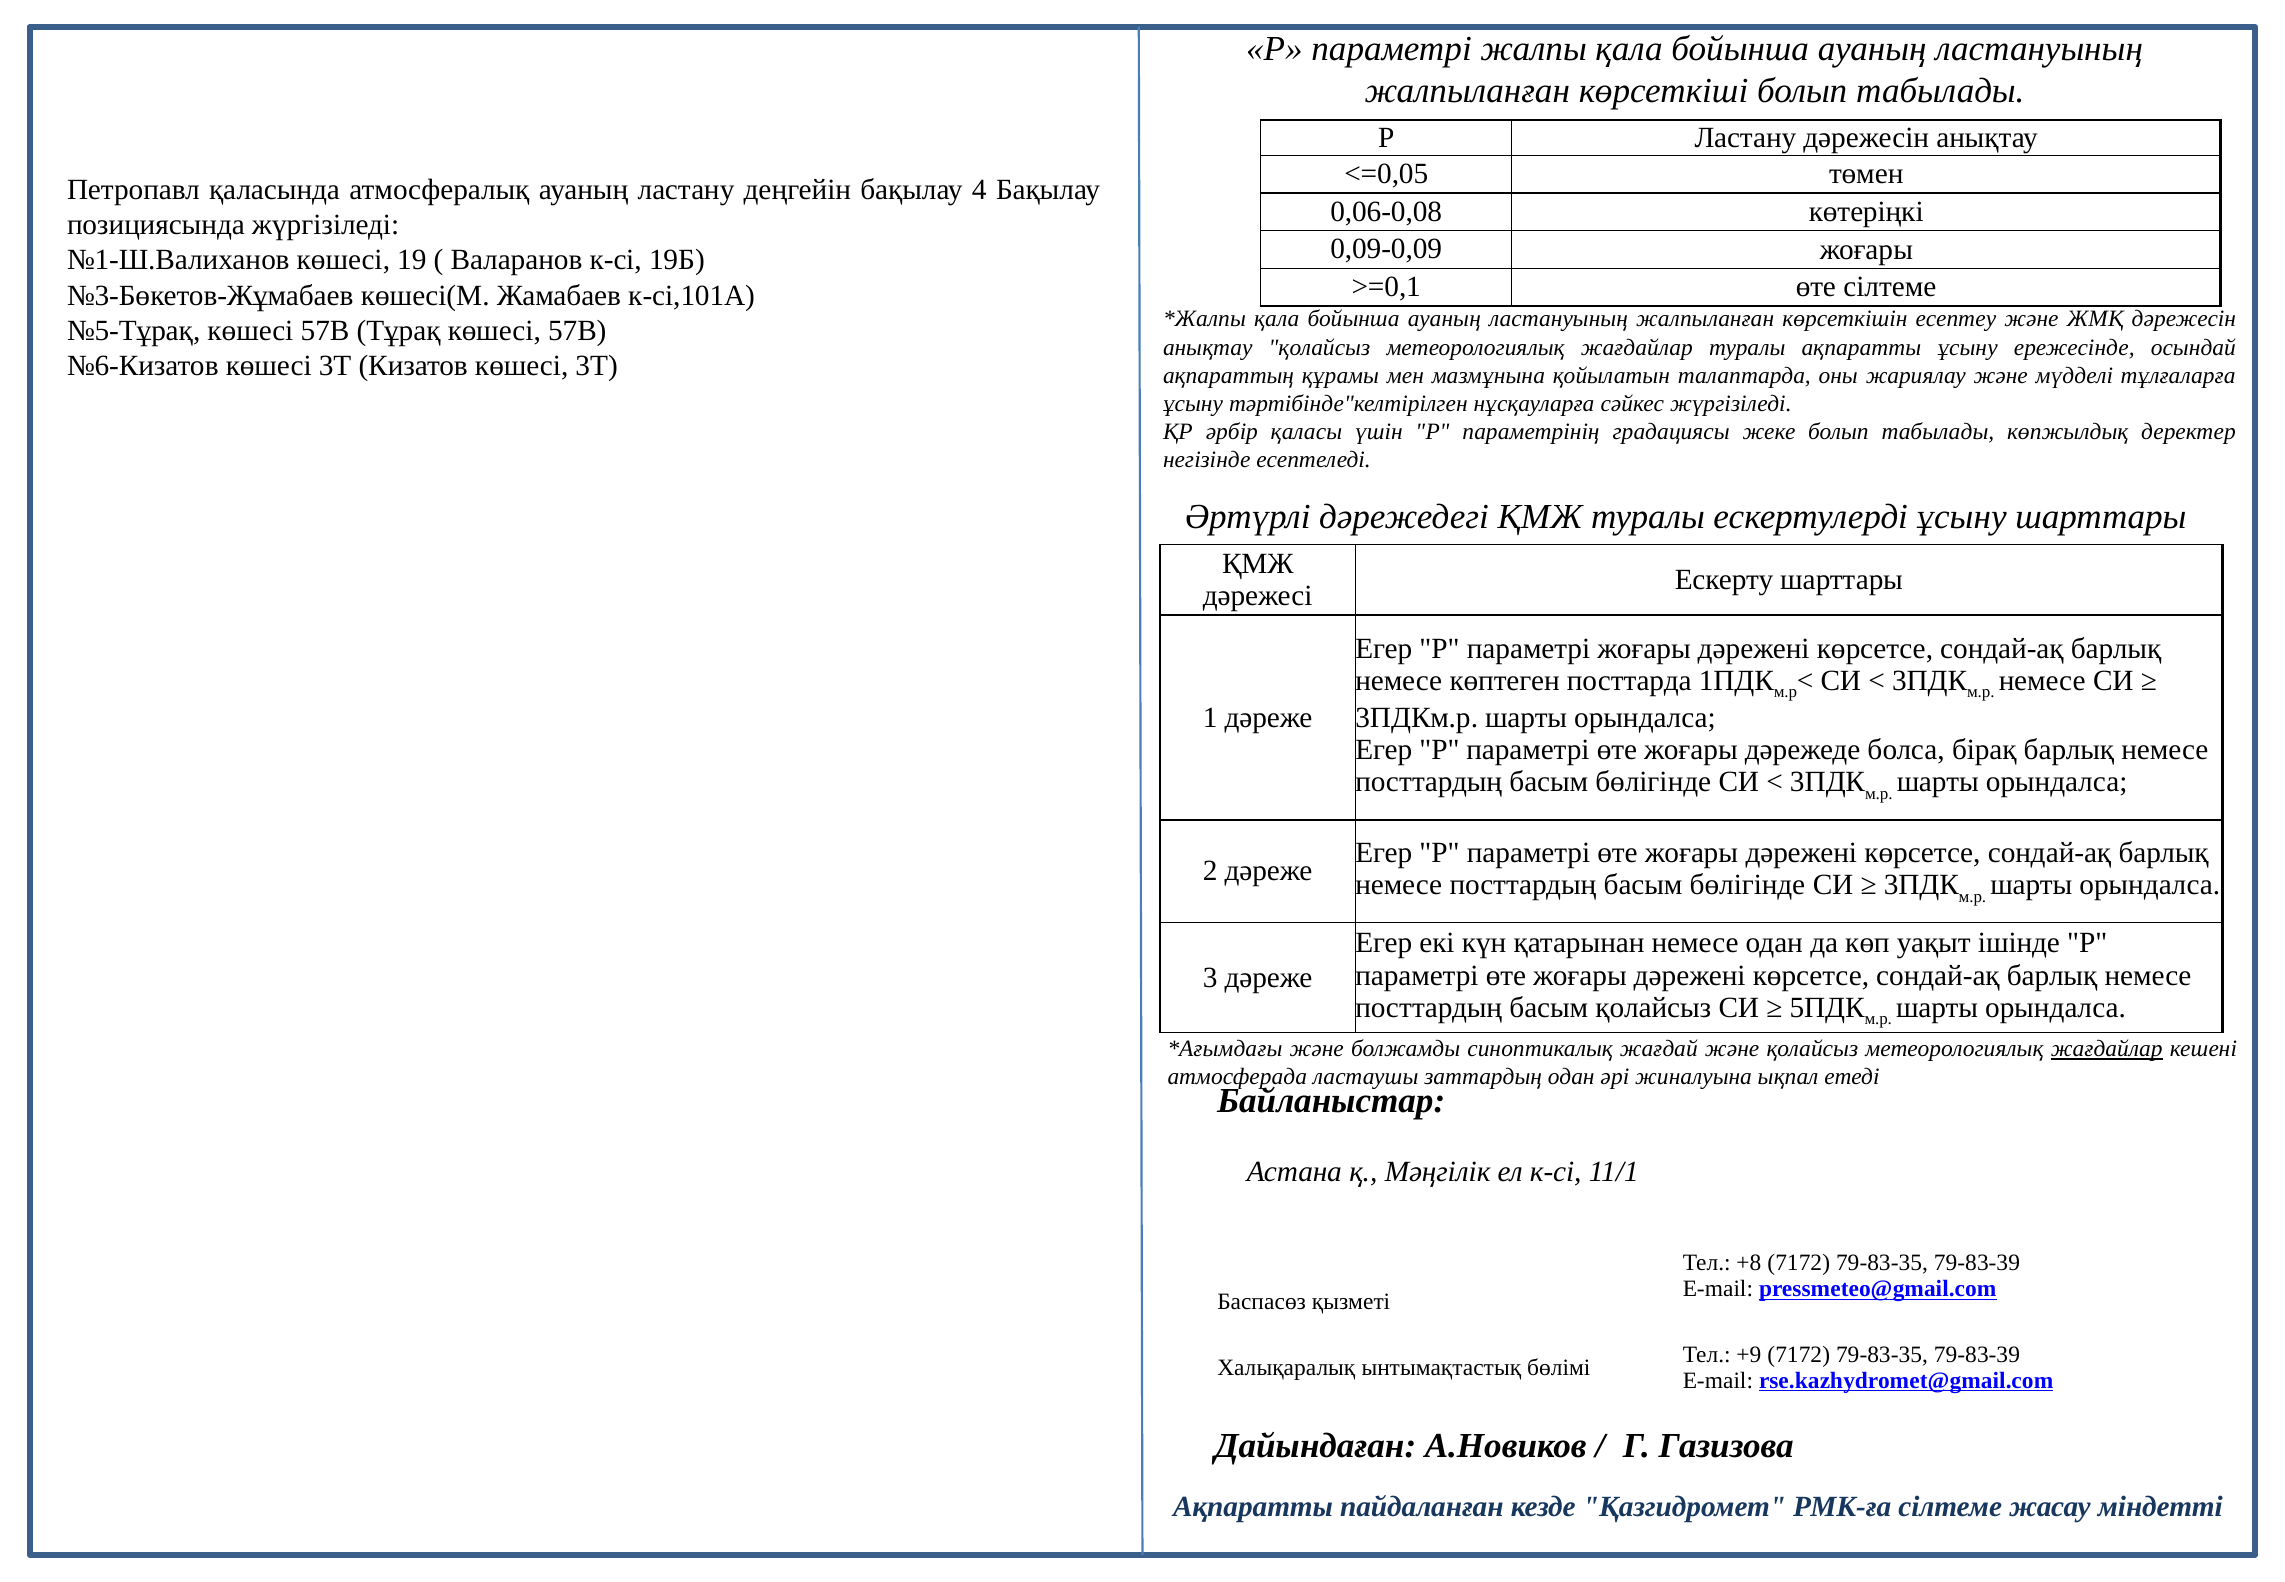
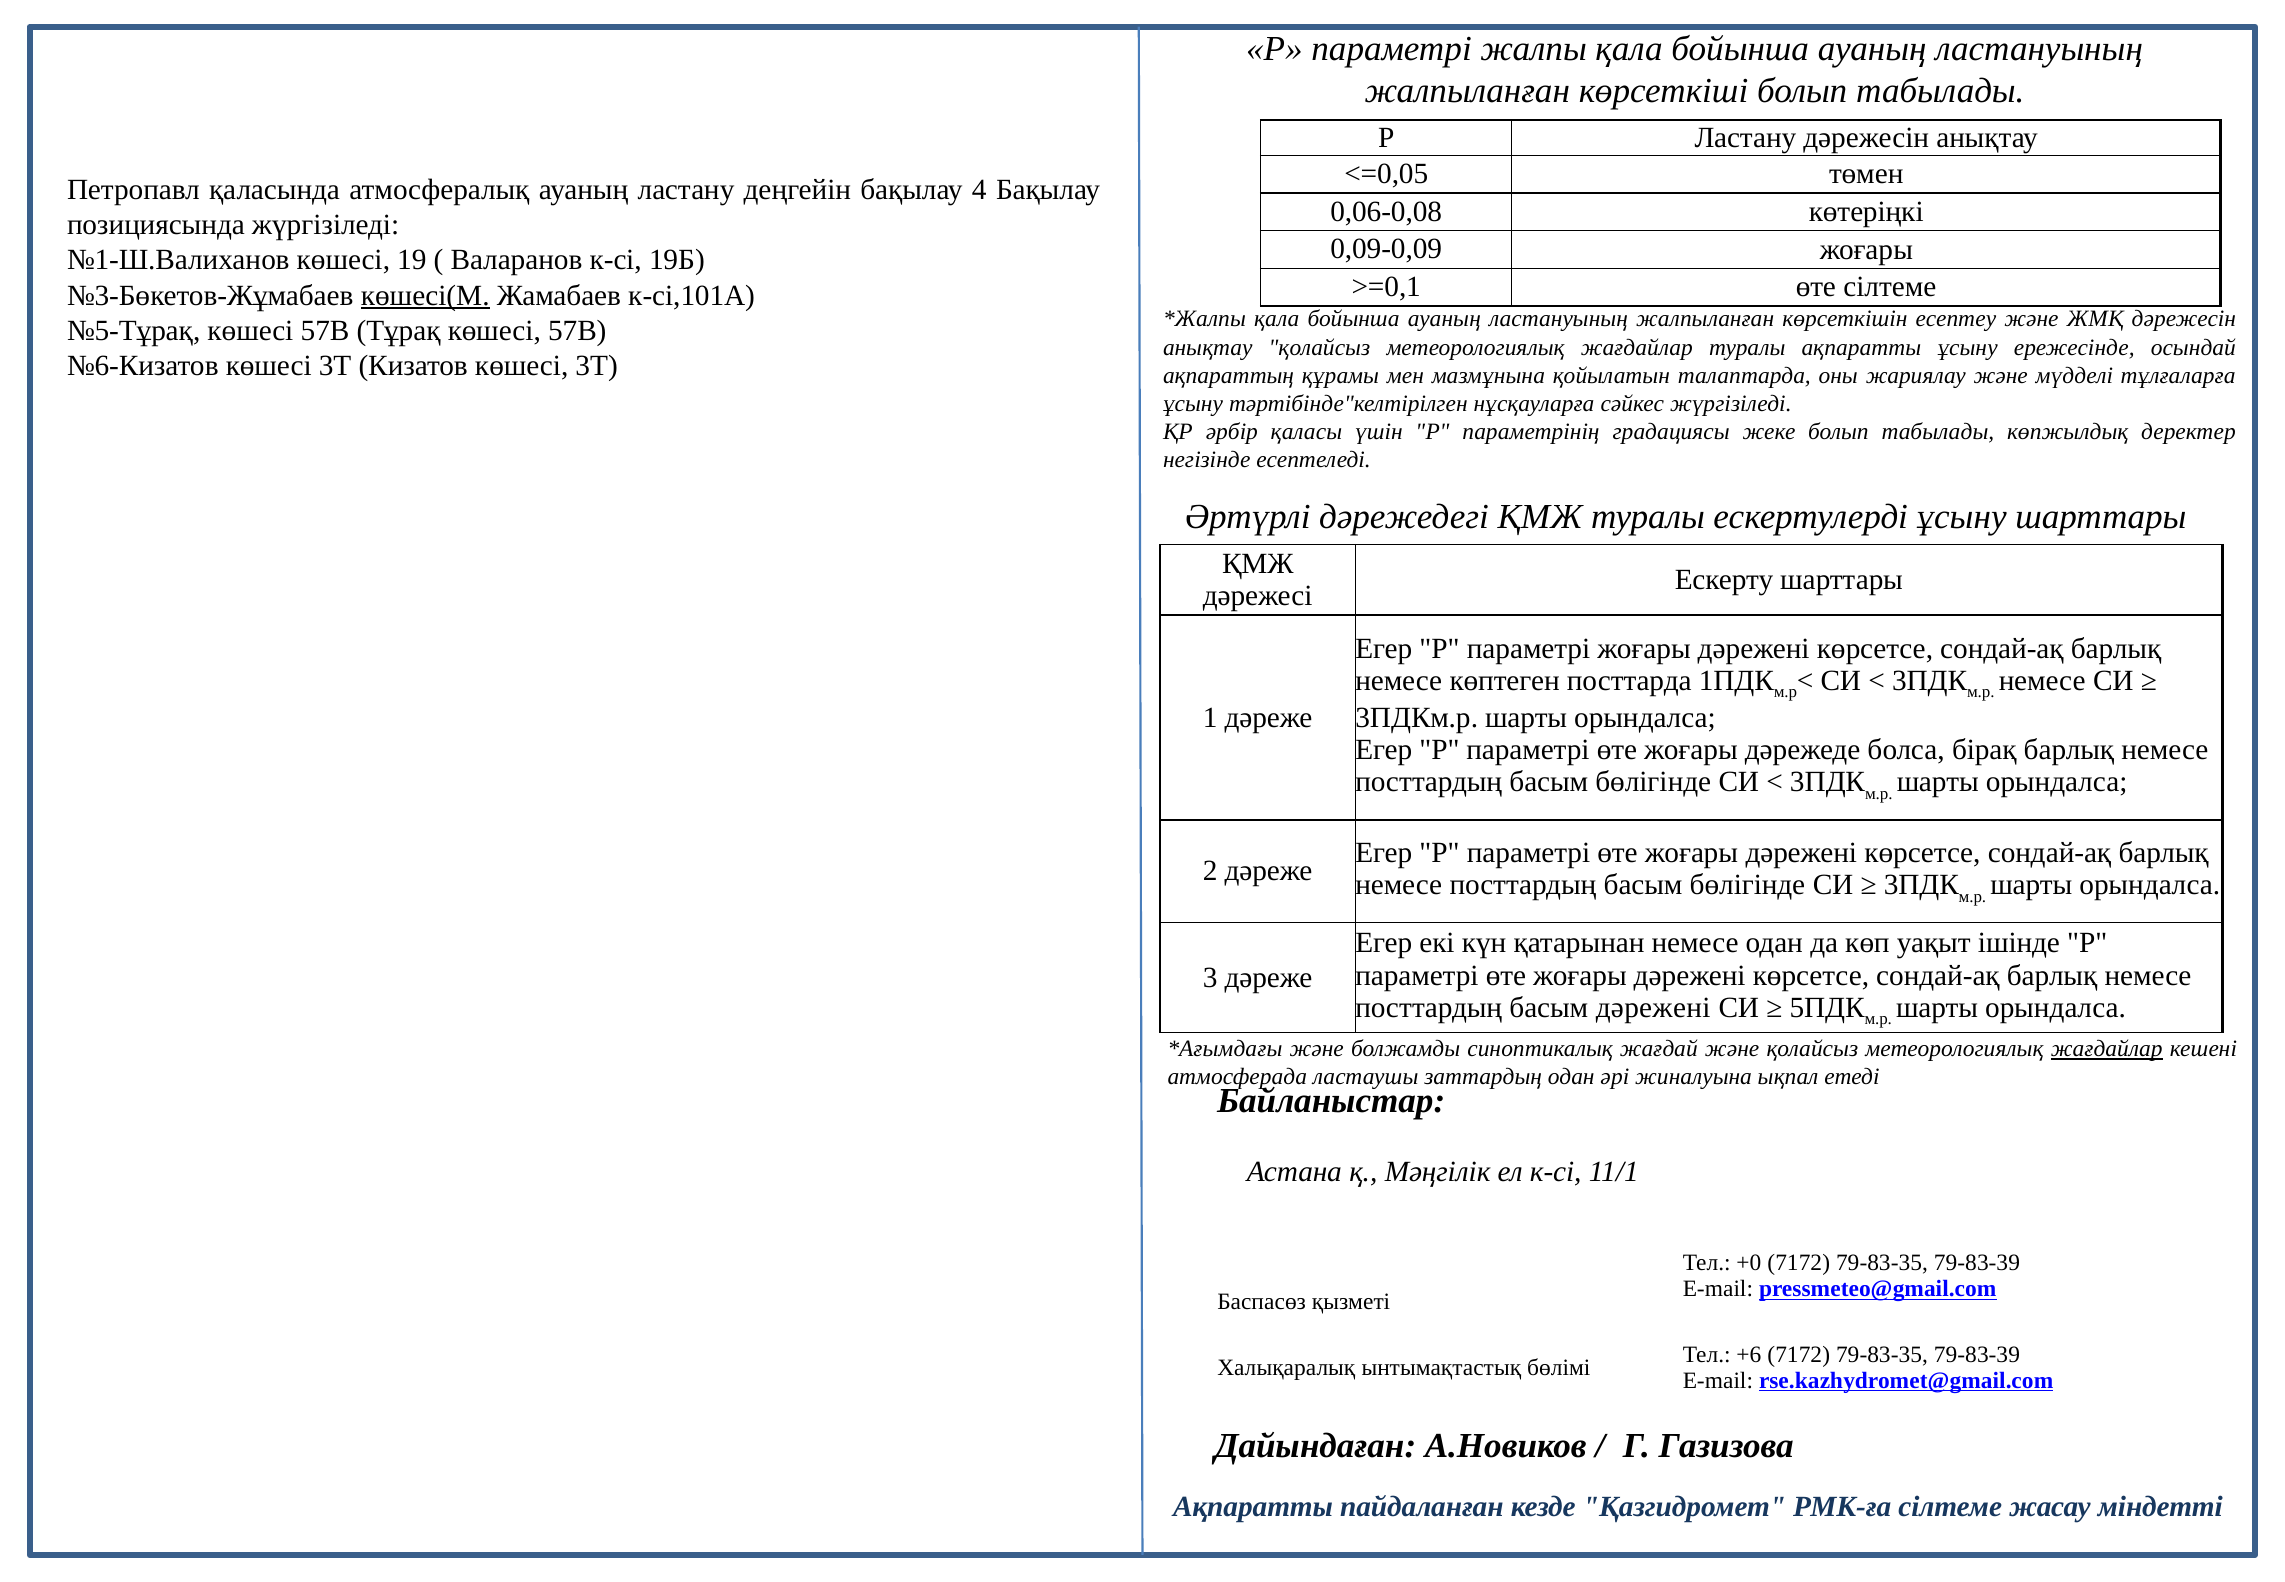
көшесі(М underline: none -> present (425, 295)
басым қолайсыз: қолайсыз -> дәрежені (1653, 1008)
+8: +8 -> +0 (1749, 1263)
+9: +9 -> +6 (1749, 1354)
